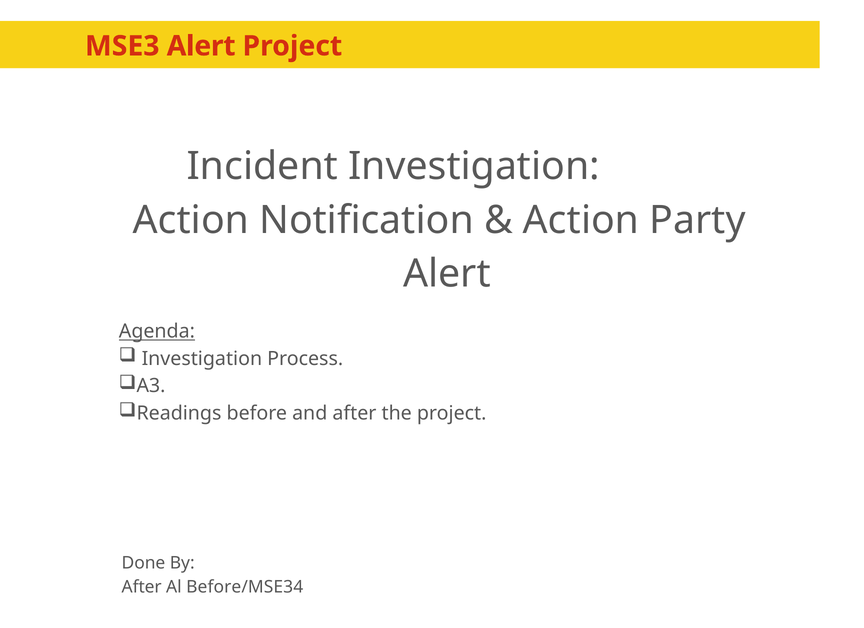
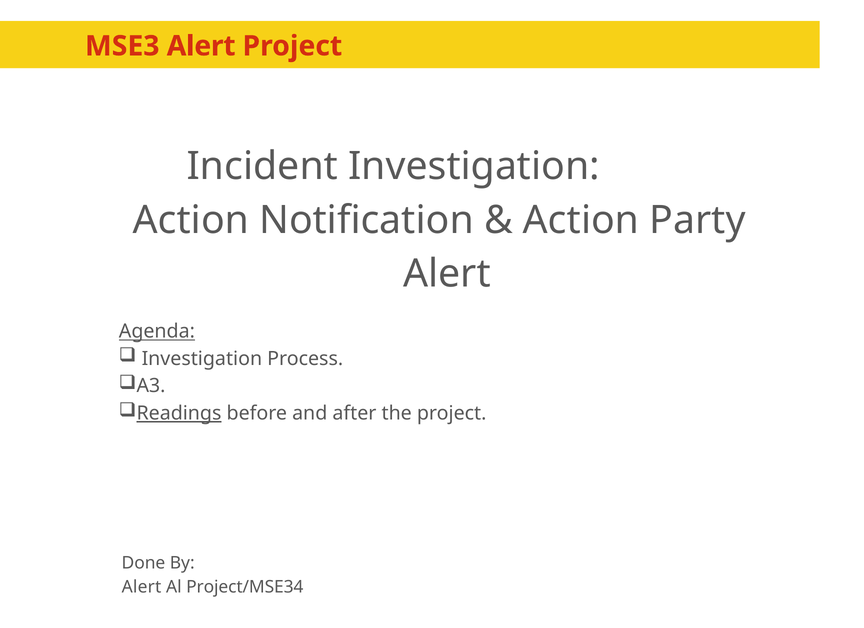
Readings underline: none -> present (179, 413)
After: After -> Alert (142, 587)
Before/MSE34: Before/MSE34 -> Project/MSE34 (245, 587)
